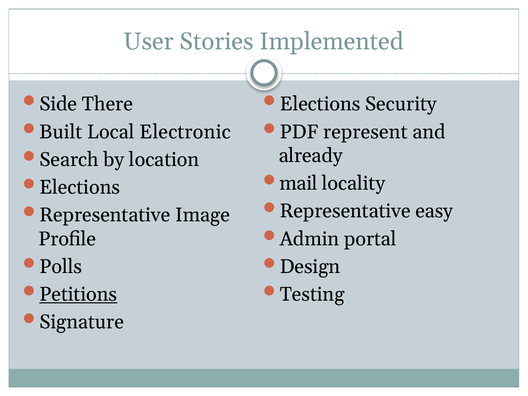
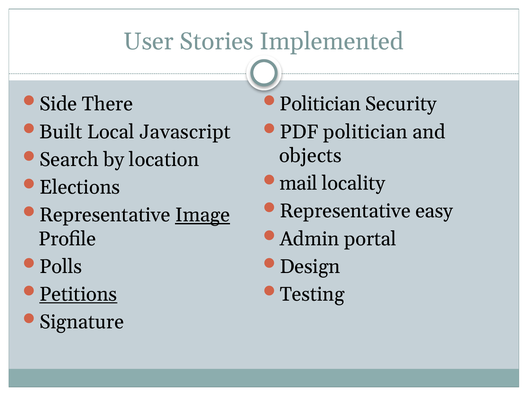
Elections: Elections -> Politician (320, 104)
Electronic: Electronic -> Javascript (185, 132)
PDF represent: represent -> politician (365, 132)
already: already -> objects (310, 156)
Image underline: none -> present (203, 215)
